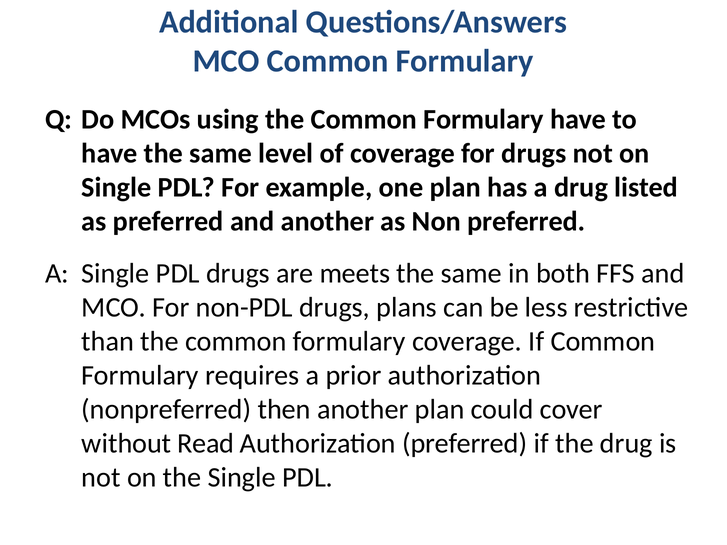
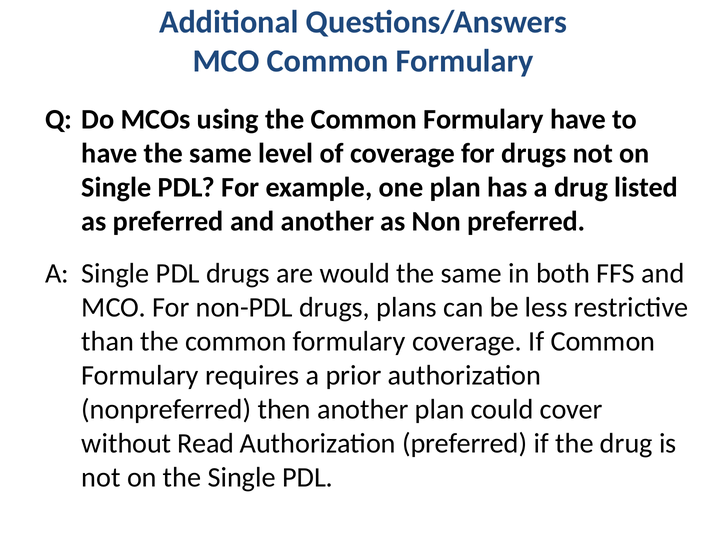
meets: meets -> would (355, 274)
